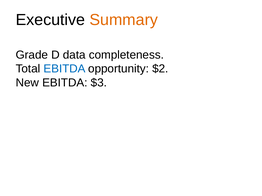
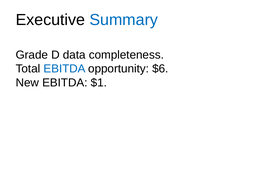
Summary colour: orange -> blue (124, 20)
$2: $2 -> $6 (160, 69)
$3: $3 -> $1 (99, 83)
